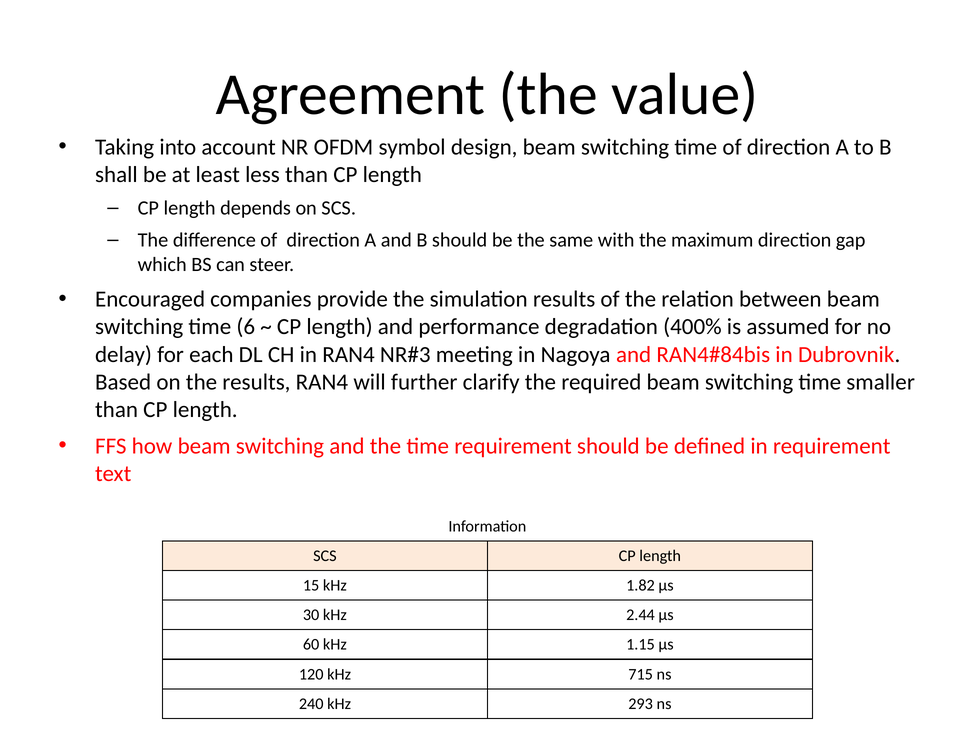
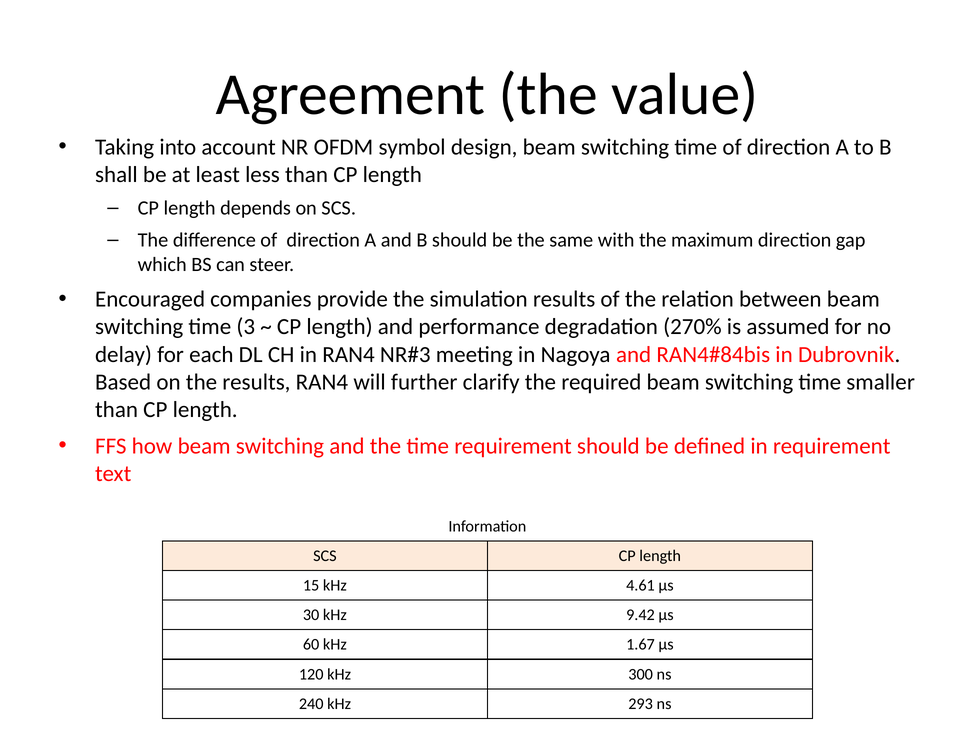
6: 6 -> 3 (246, 327)
400%: 400% -> 270% (692, 327)
1.82: 1.82 -> 4.61 (640, 586)
2.44: 2.44 -> 9.42 (640, 615)
1.15: 1.15 -> 1.67 (640, 645)
715: 715 -> 300 (641, 674)
